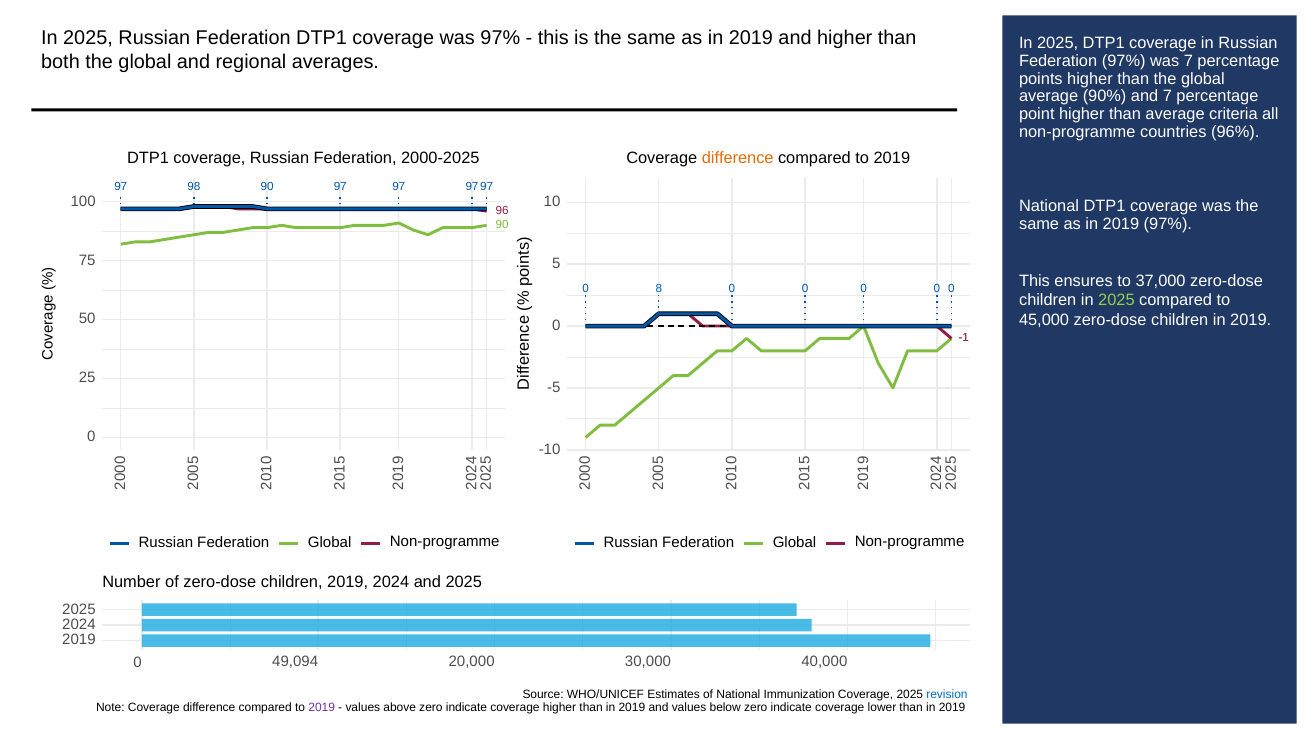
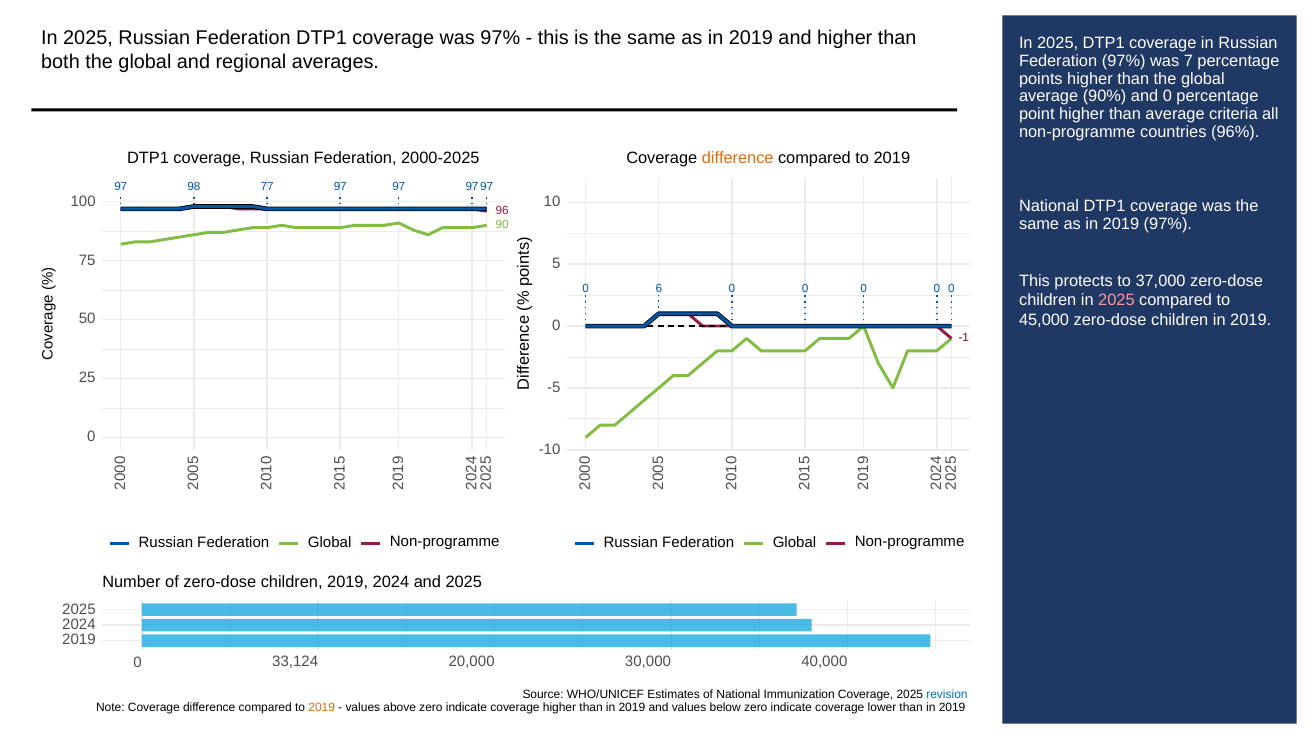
and 7: 7 -> 0 (1167, 96)
98 90: 90 -> 77 (267, 187)
ensures: ensures -> protects (1084, 281)
8: 8 -> 6 (659, 288)
2025 colour: light green -> pink (1116, 300)
49,094: 49,094 -> 33,124 (295, 662)
2019 colour: purple -> orange (322, 707)
